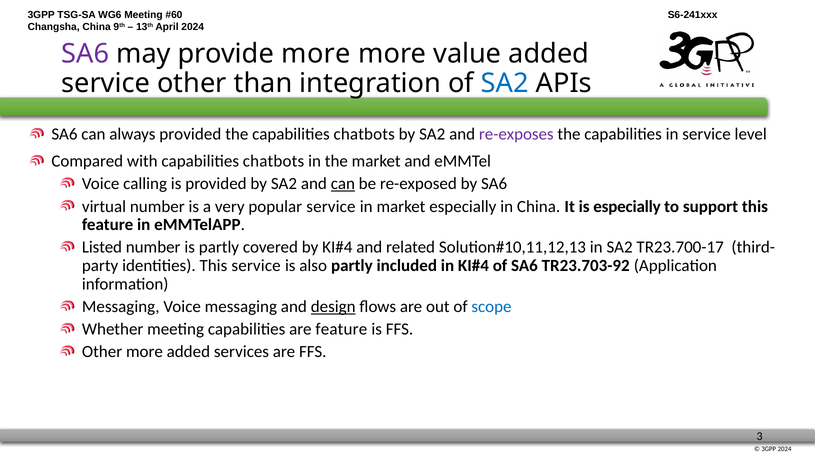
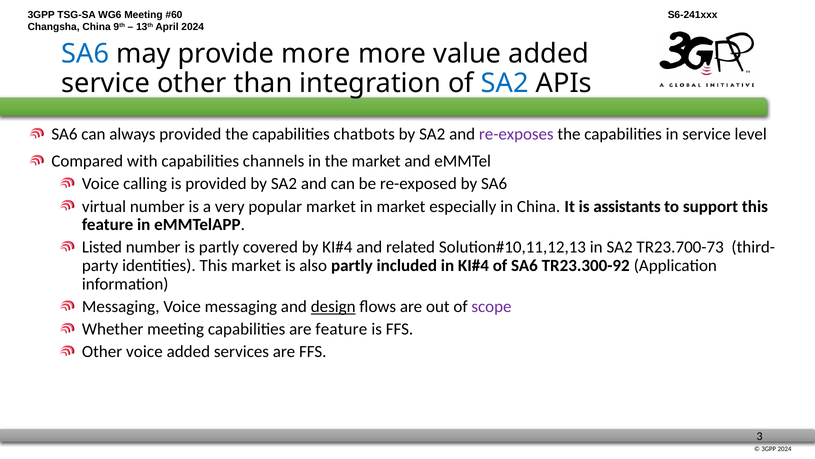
SA6 colour: purple -> blue (85, 54)
with capabilities chatbots: chatbots -> channels (274, 161)
can underline: present -> none (343, 184)
popular service: service -> market (331, 206)
is especially: especially -> assistants (627, 206)
TR23.700-17: TR23.700-17 -> TR23.700-73 (680, 247)
This service: service -> market (256, 265)
TR23.703-92: TR23.703-92 -> TR23.300-92 (586, 265)
scope colour: blue -> purple (491, 306)
Other more: more -> voice (144, 351)
